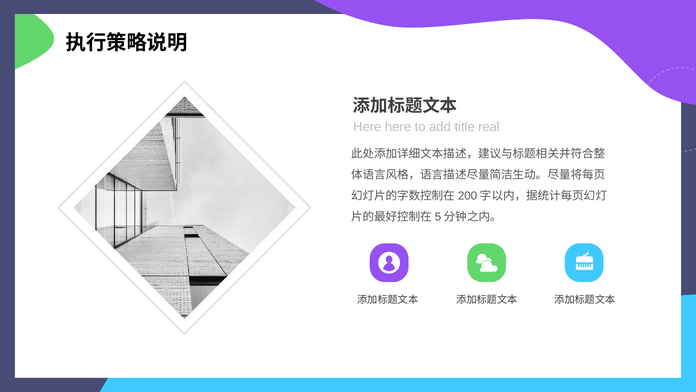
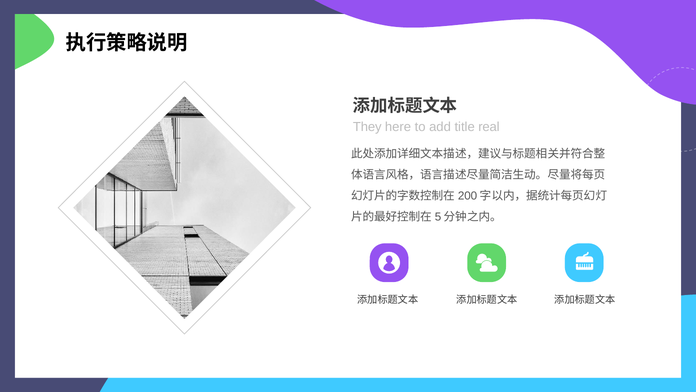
Here: Here -> They (367, 127)
